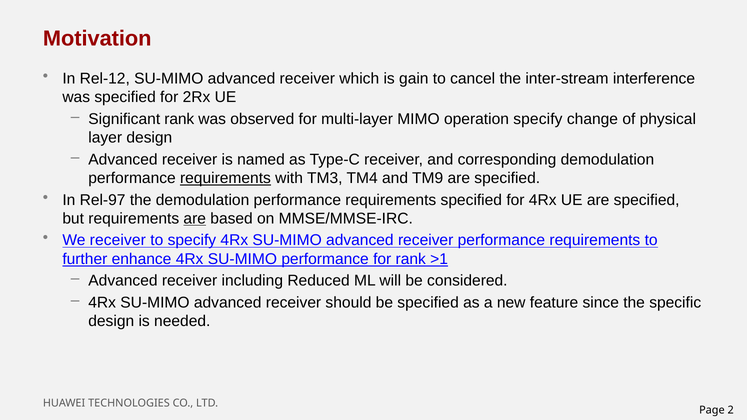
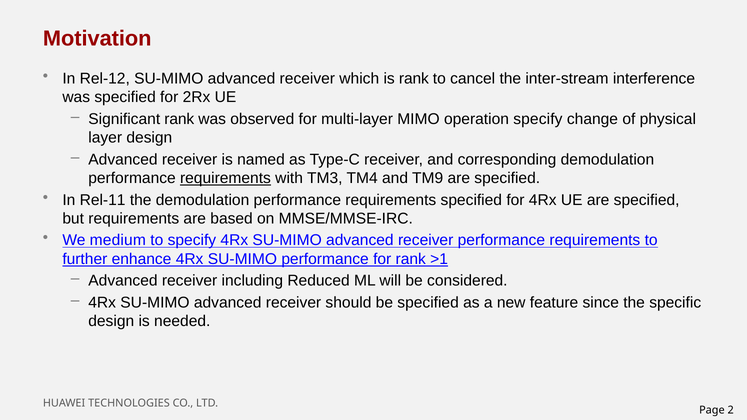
is gain: gain -> rank (414, 79)
Rel-97: Rel-97 -> Rel-11 (103, 200)
are underline: present -> none (195, 219)
We receiver: receiver -> medium (118, 240)
